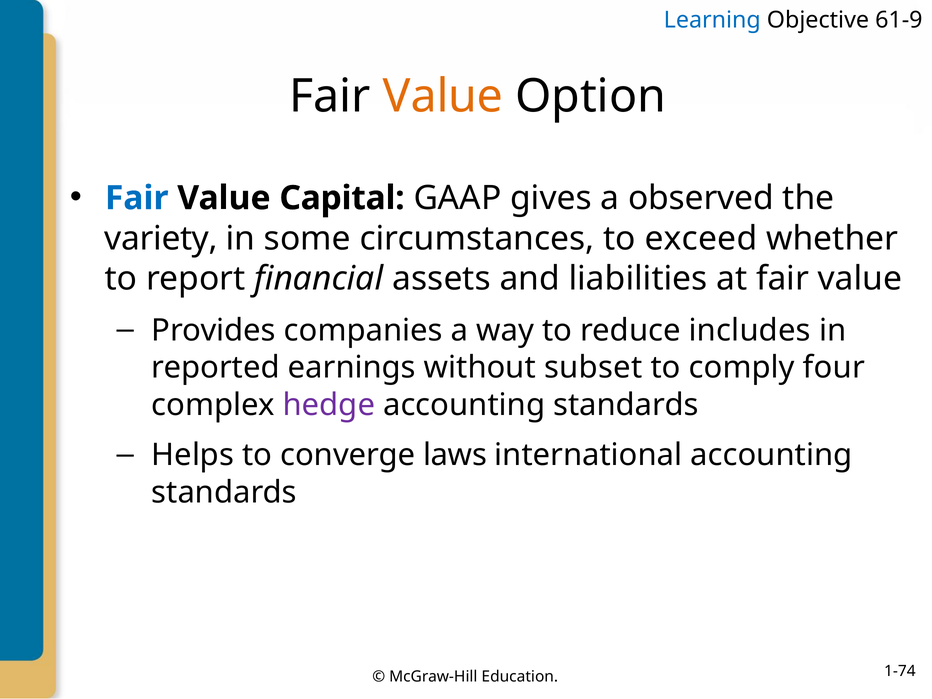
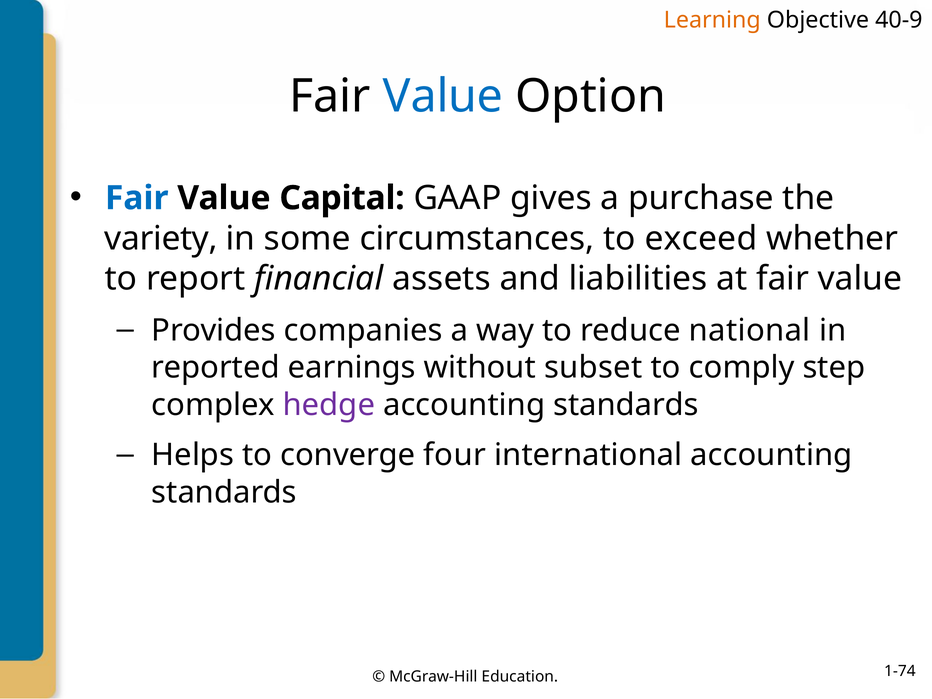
Learning colour: blue -> orange (712, 20)
61-9: 61-9 -> 40-9 (899, 20)
Value colour: orange -> blue (443, 96)
observed: observed -> purchase (701, 198)
includes: includes -> national (750, 330)
four: four -> step (834, 368)
laws: laws -> four (455, 455)
